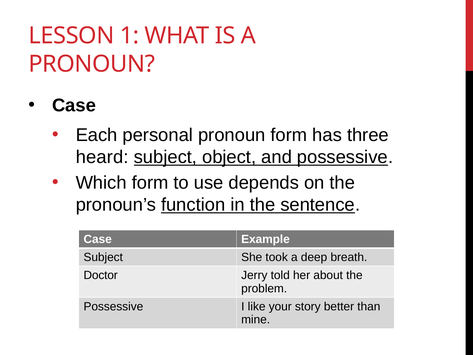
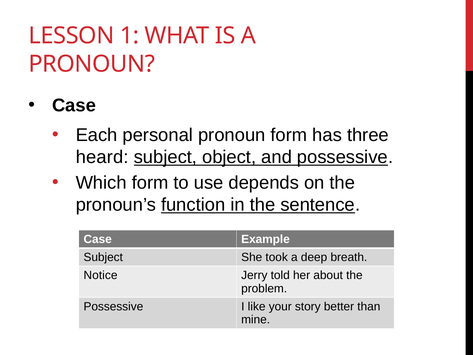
Doctor: Doctor -> Notice (101, 275)
